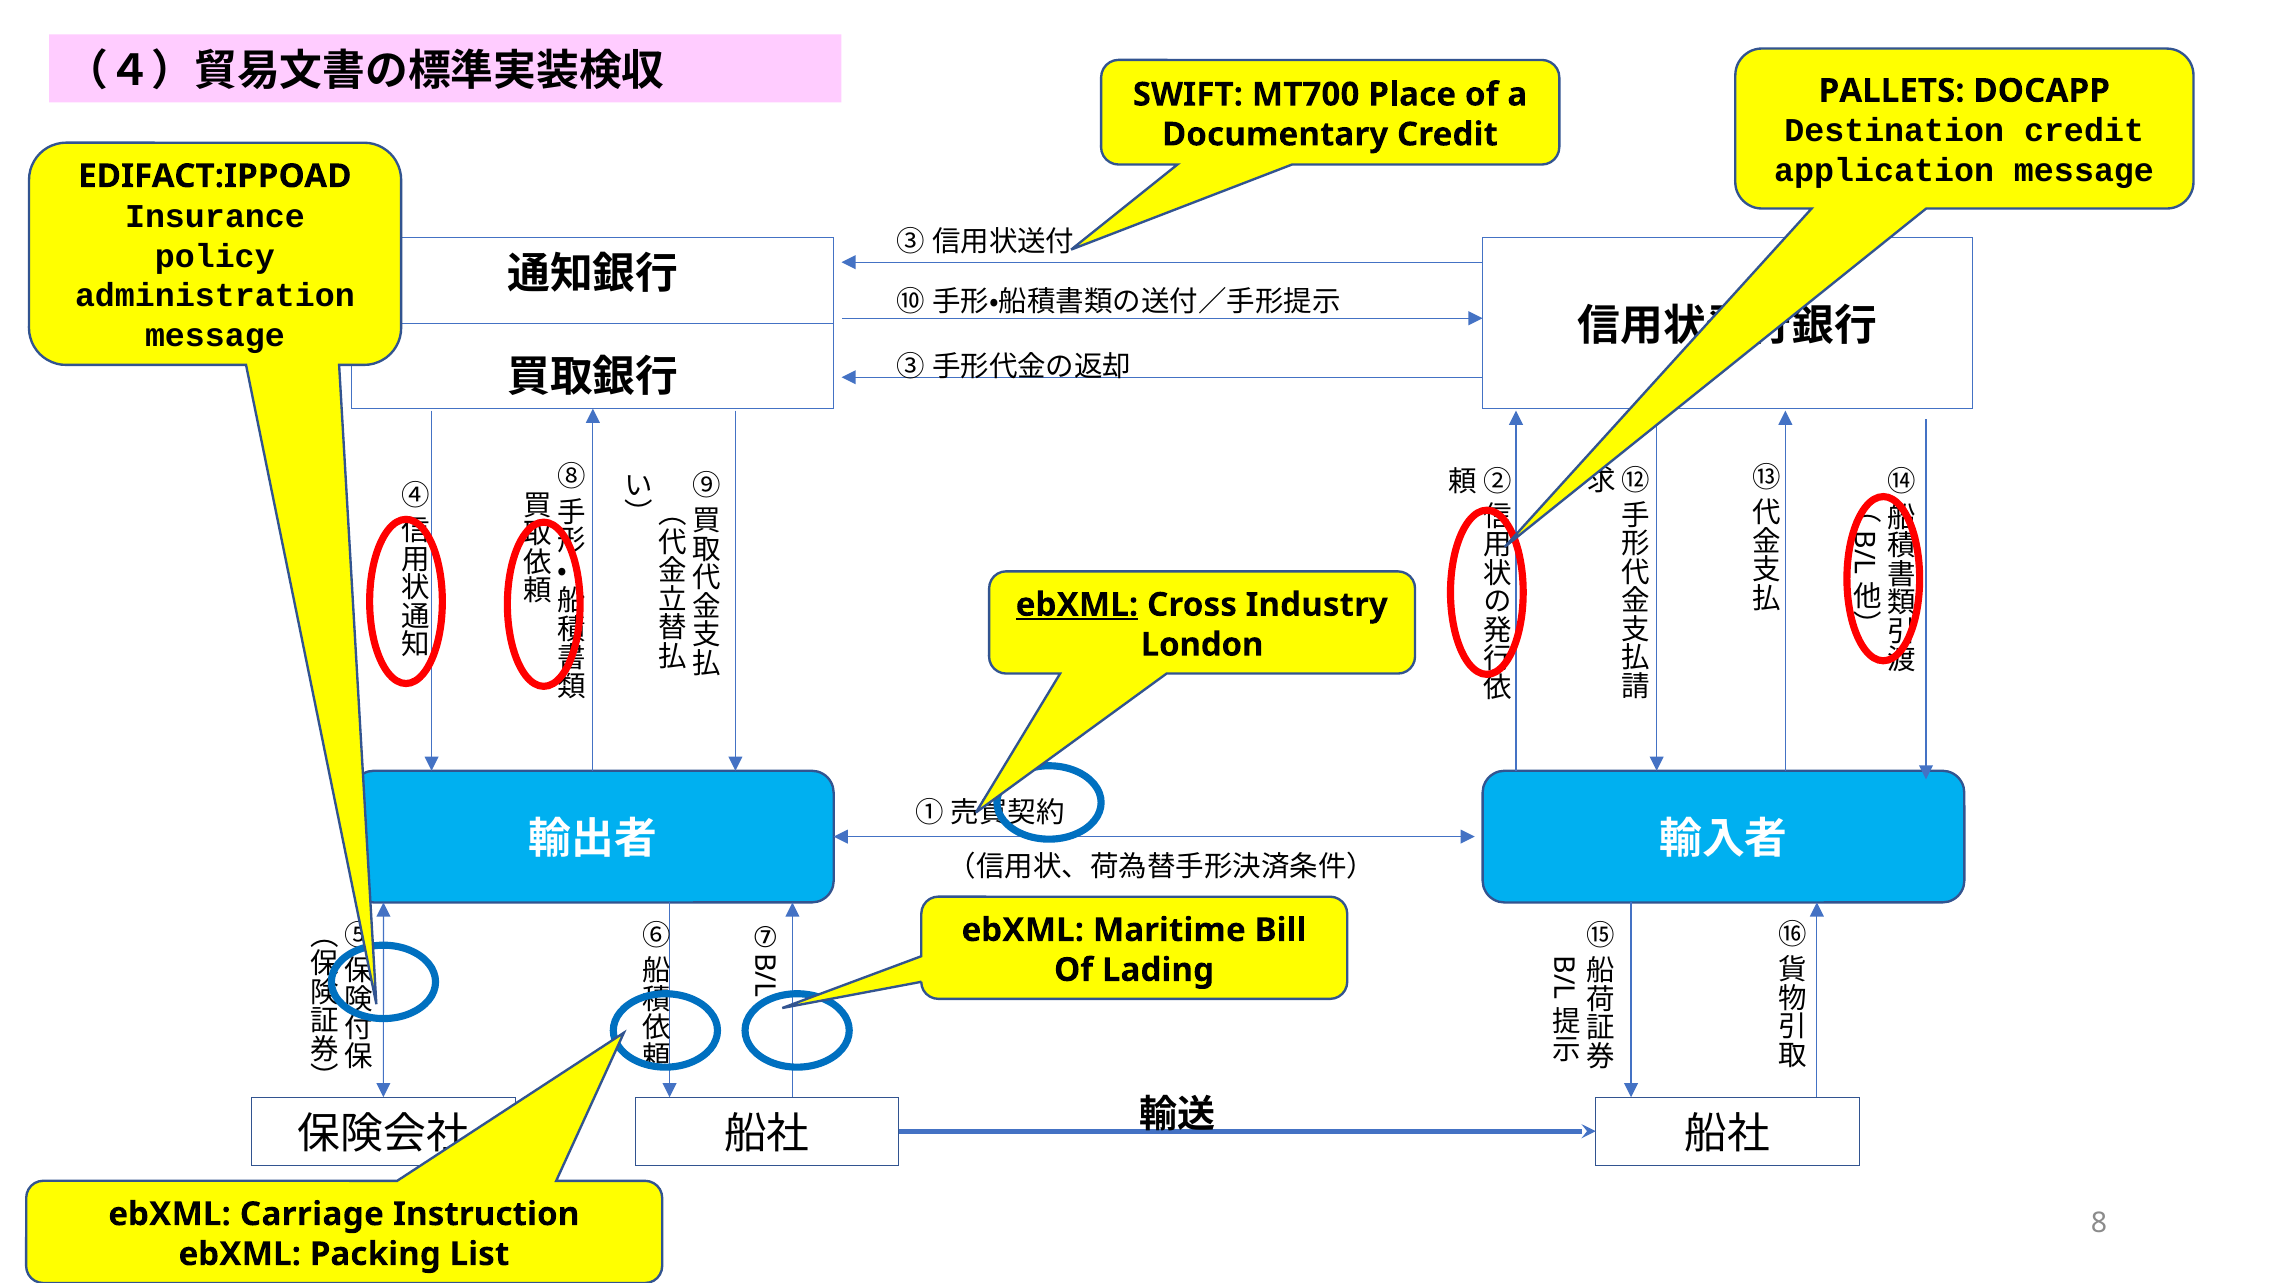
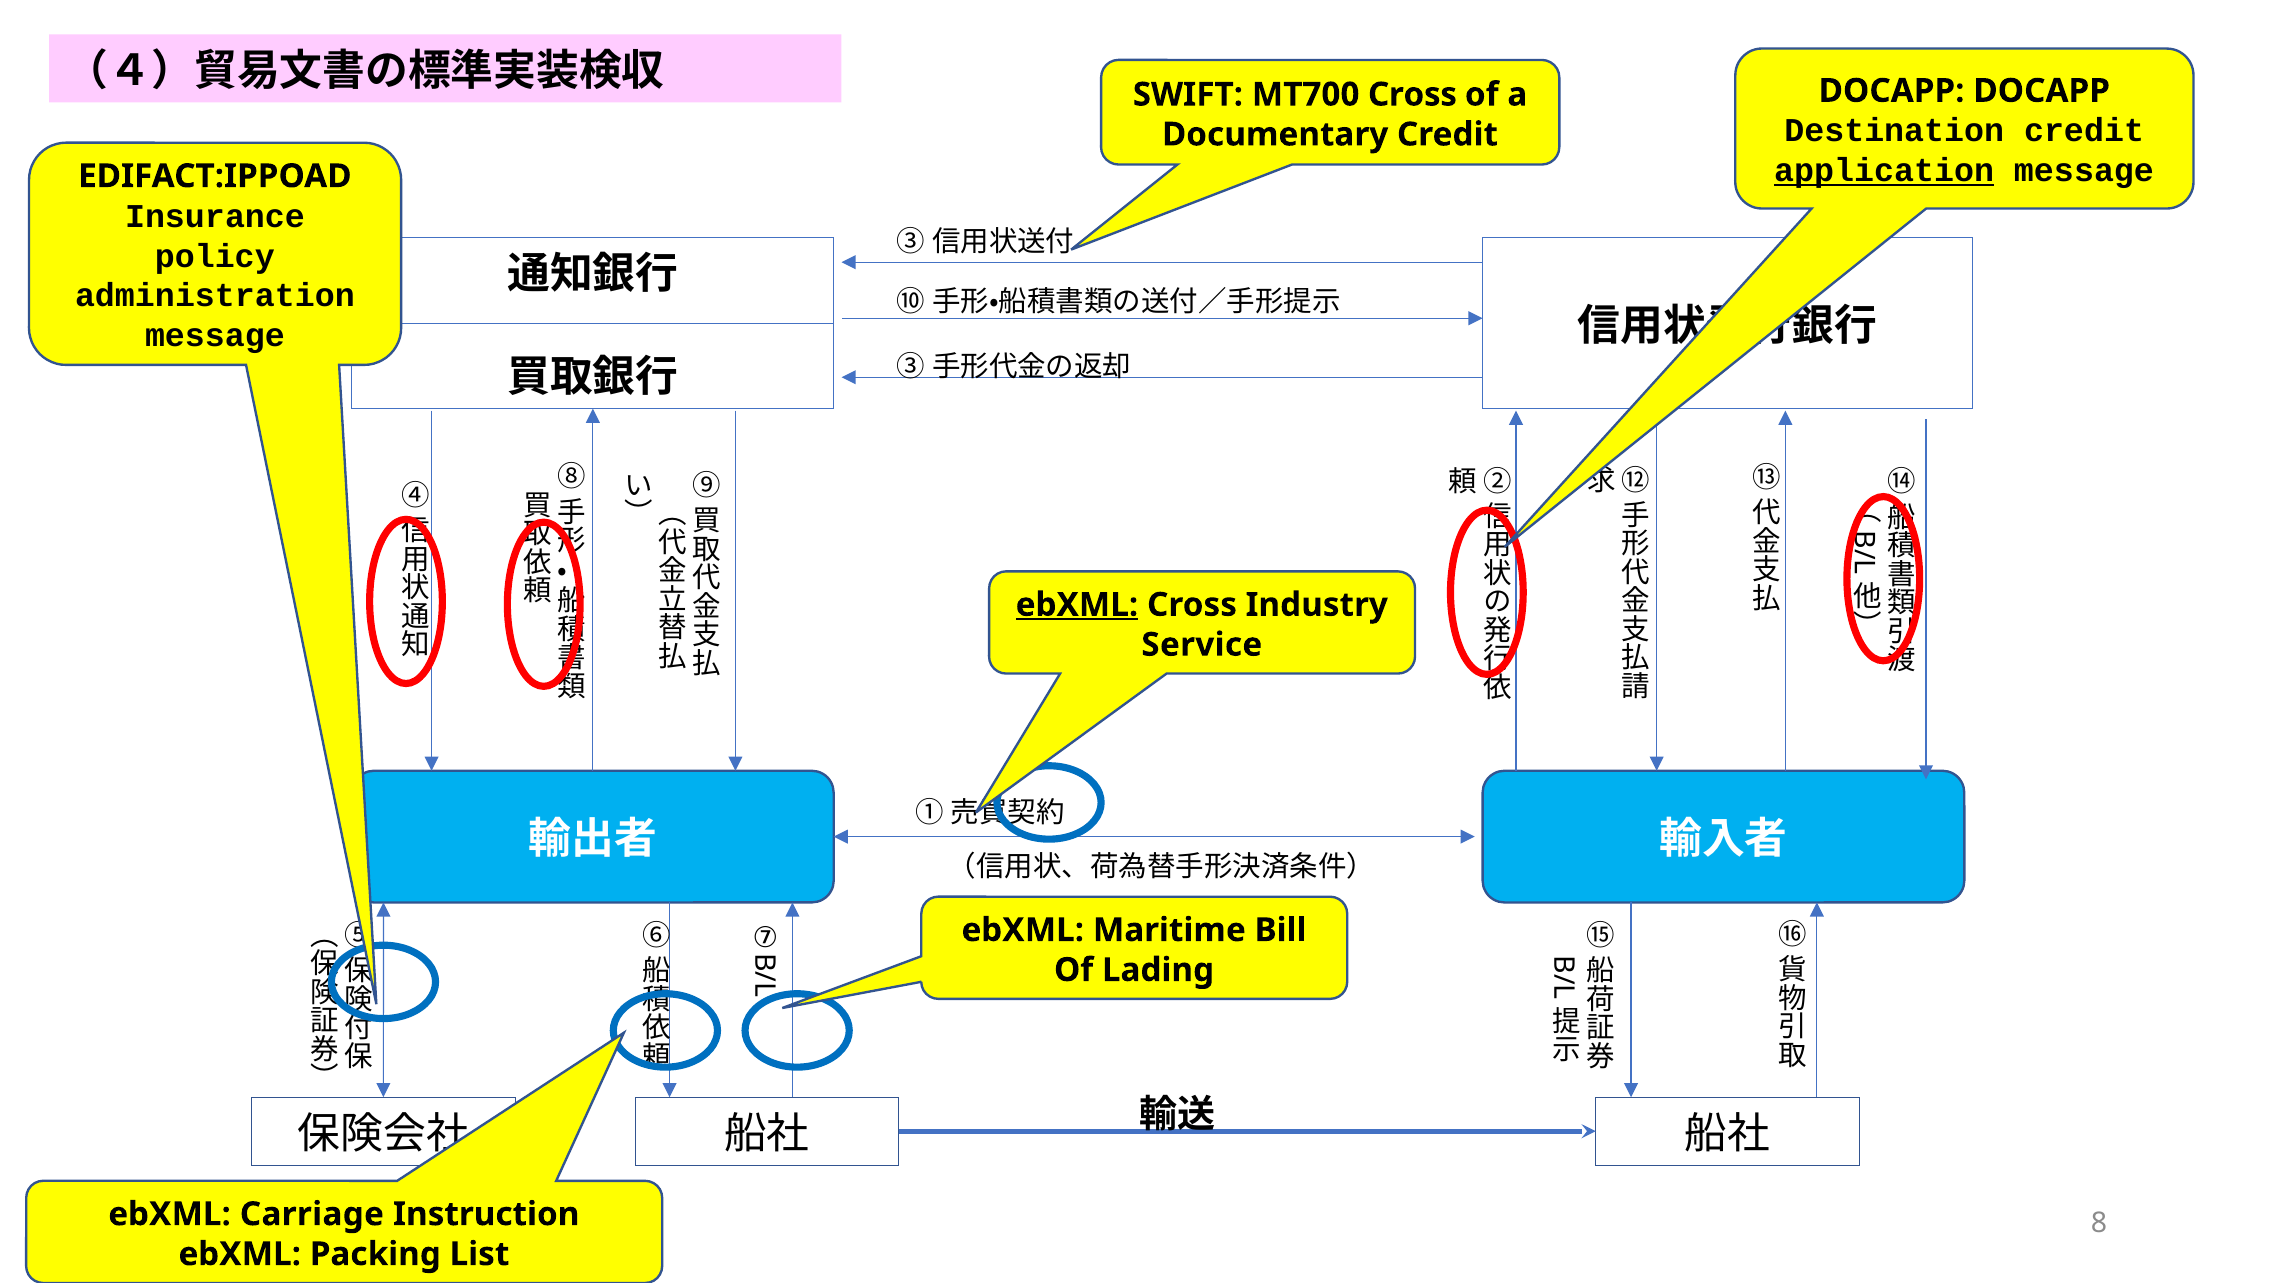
PALLETS: PALLETS -> DOCAPP (1892, 91)
MT700 Place: Place -> Cross (1412, 95)
application underline: none -> present (1884, 171)
London: London -> Service (1202, 645)
